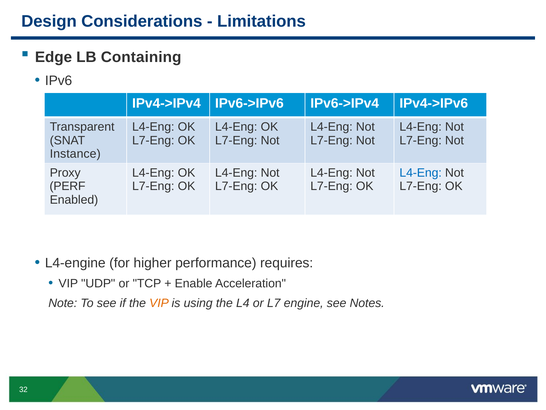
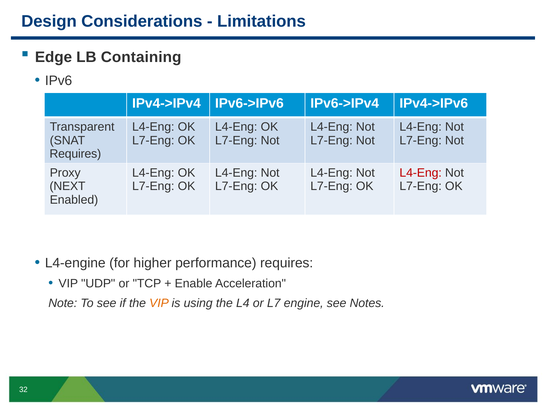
Instance: Instance -> Requires (75, 154)
L4-Eng colour: blue -> red (421, 173)
PERF: PERF -> NEXT (67, 186)
